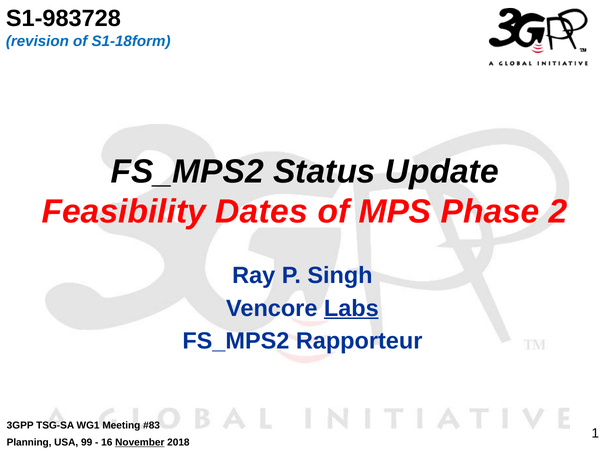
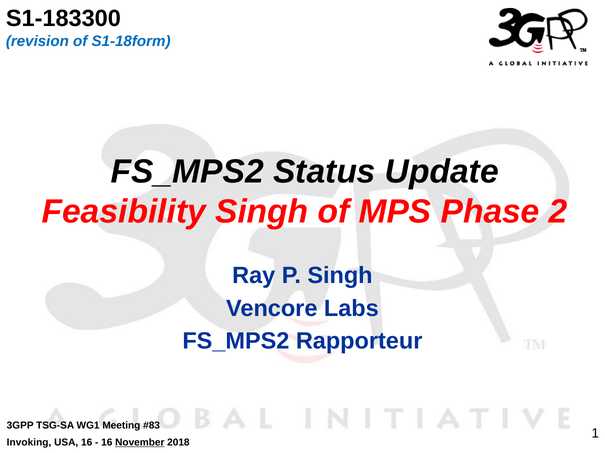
S1-983728: S1-983728 -> S1-183300 (63, 19)
Feasibility Dates: Dates -> Singh (262, 212)
Labs underline: present -> none (351, 309)
Planning: Planning -> Invoking (29, 443)
USA 99: 99 -> 16 (87, 443)
